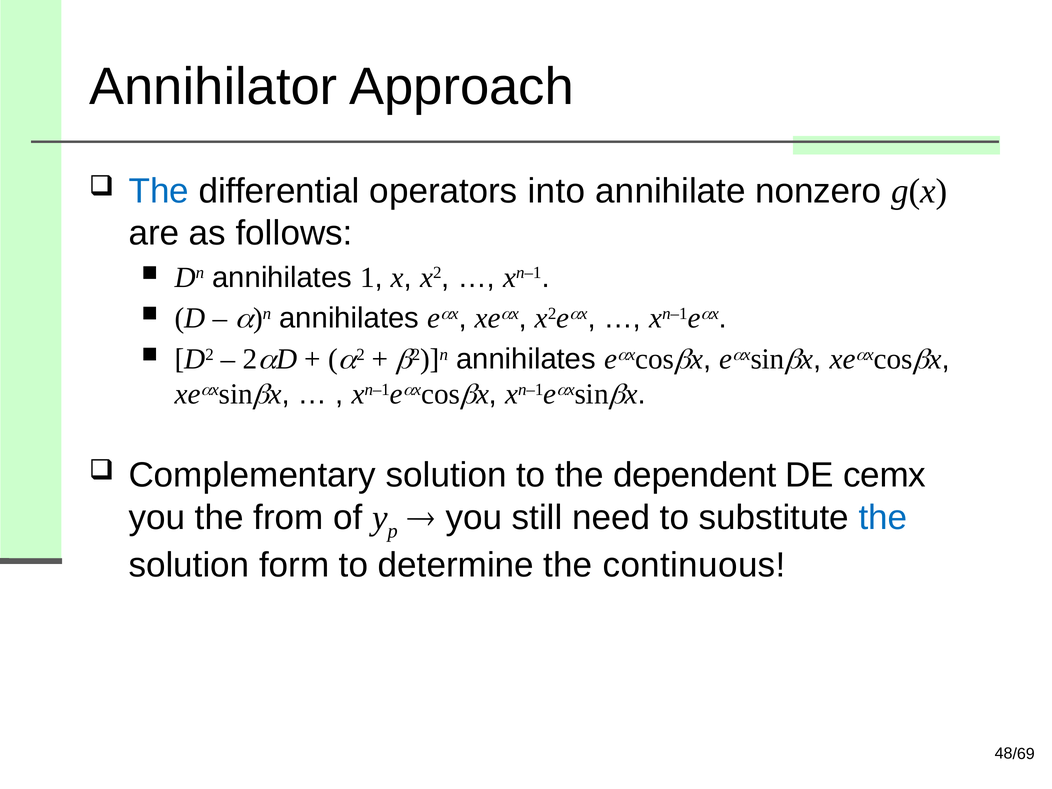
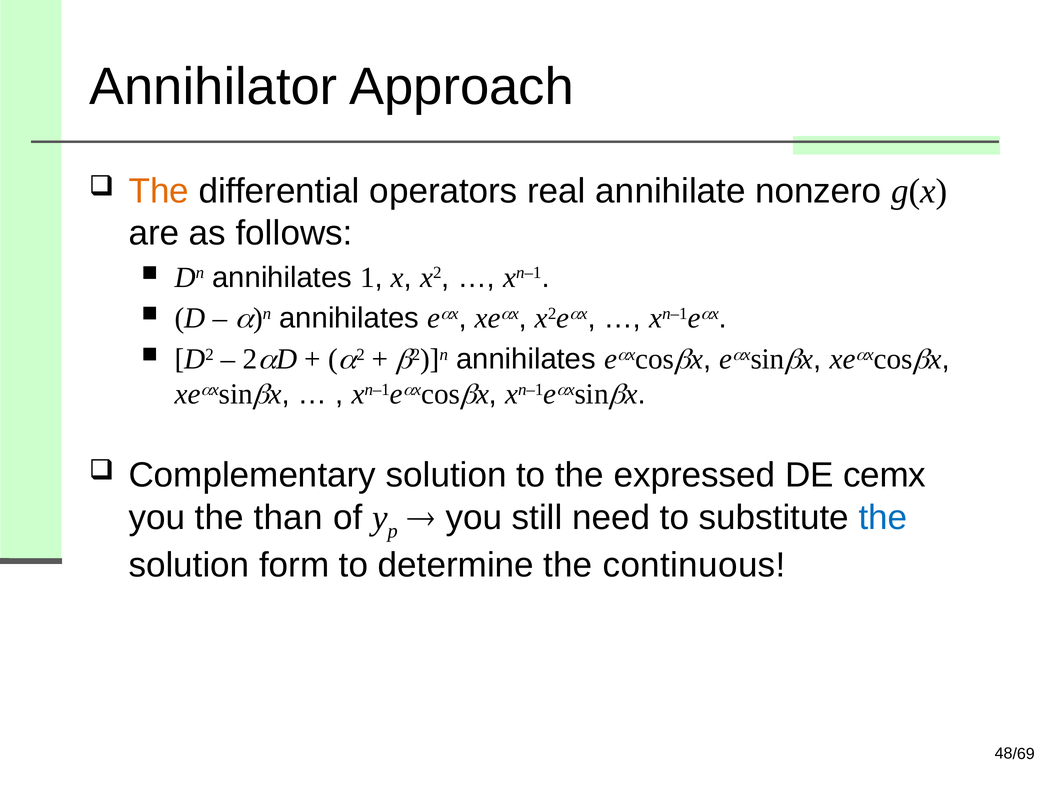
The colour: blue -> orange (159, 191)
into: into -> real (557, 191)
dependent: dependent -> expressed (695, 475)
from: from -> than (288, 517)
